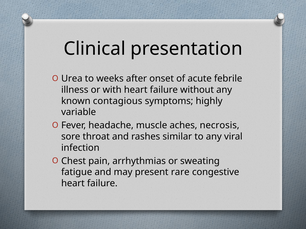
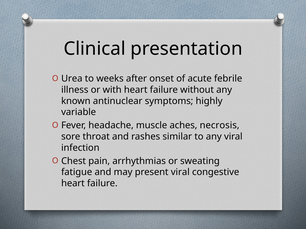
contagious: contagious -> antinuclear (118, 101)
present rare: rare -> viral (180, 173)
